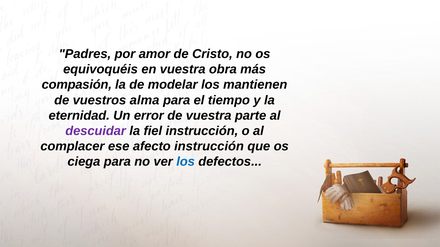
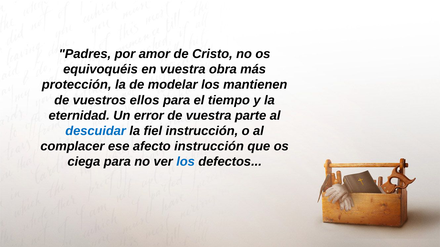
compasión: compasión -> protección (77, 85)
alma: alma -> ellos (145, 100)
descuidar colour: purple -> blue (96, 131)
